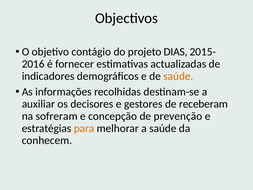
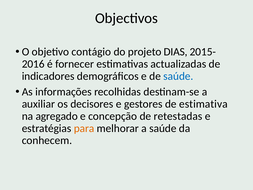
saúde colour: orange -> blue (178, 76)
receberam: receberam -> estimativa (203, 104)
sofreram: sofreram -> agregado (57, 116)
prevenção: prevenção -> retestadas (178, 116)
